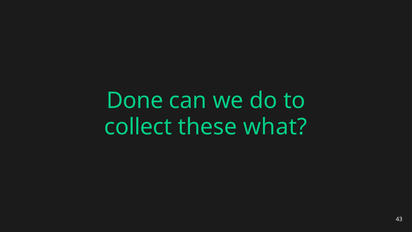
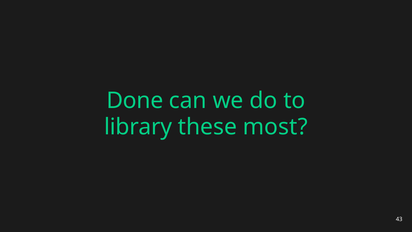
collect: collect -> library (138, 127)
what: what -> most (275, 127)
